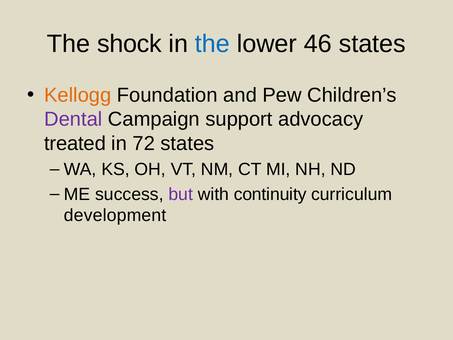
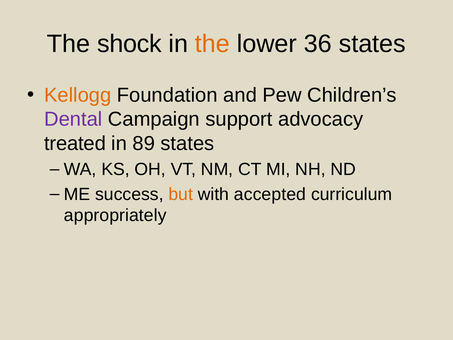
the colour: blue -> orange (212, 44)
46: 46 -> 36 (318, 44)
72: 72 -> 89 (144, 143)
but colour: purple -> orange (181, 194)
continuity: continuity -> accepted (270, 194)
development: development -> appropriately (115, 215)
